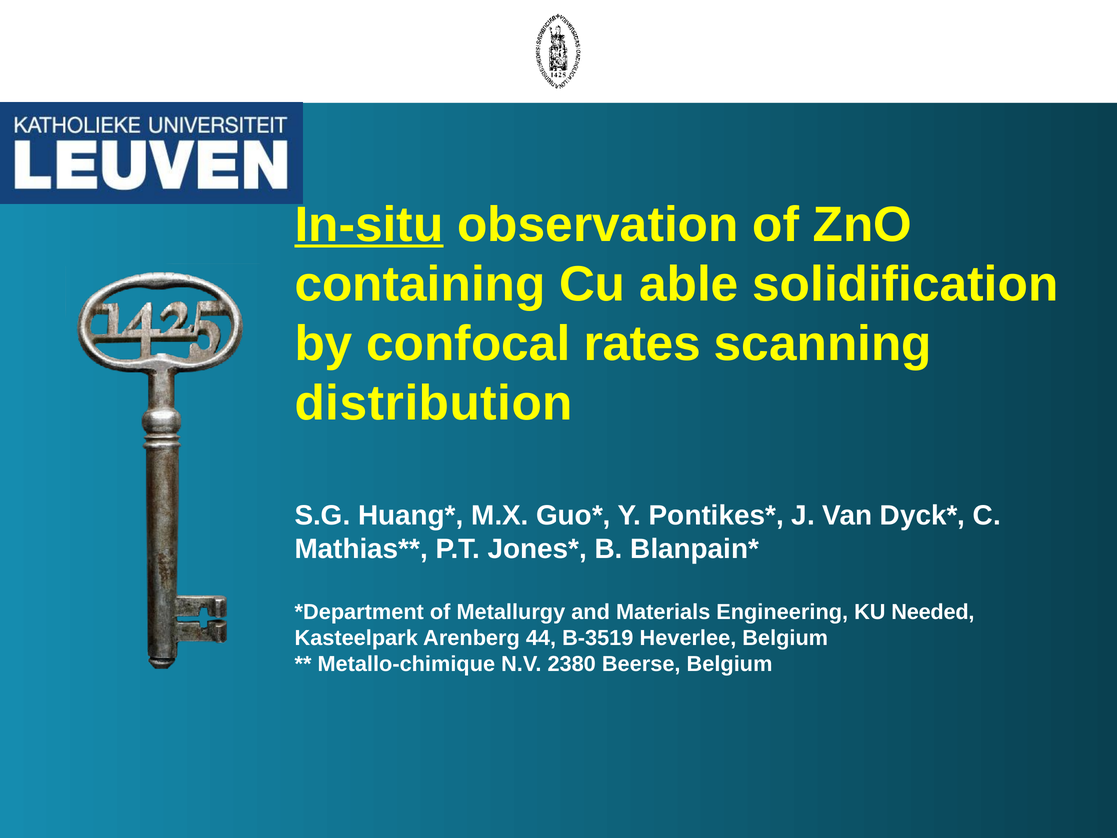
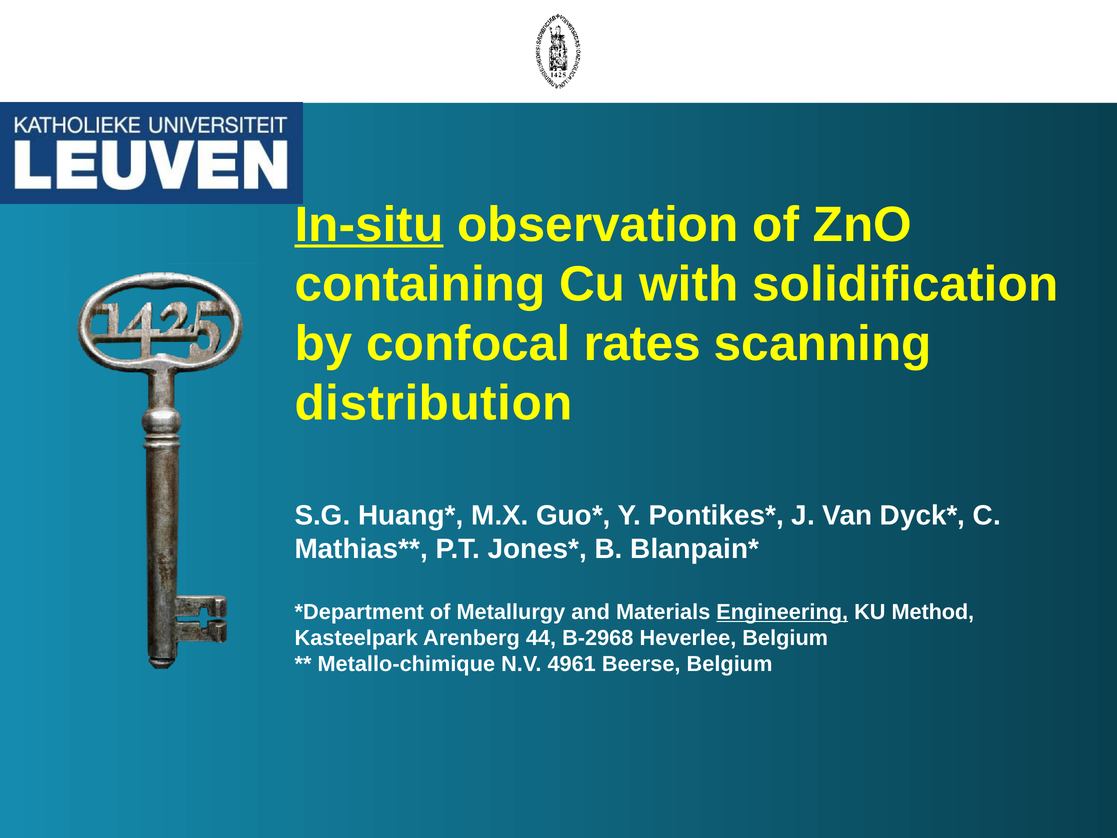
able: able -> with (689, 284)
Engineering underline: none -> present (782, 612)
Needed: Needed -> Method (933, 612)
B-3519: B-3519 -> B-2968 (598, 638)
2380: 2380 -> 4961 (572, 664)
